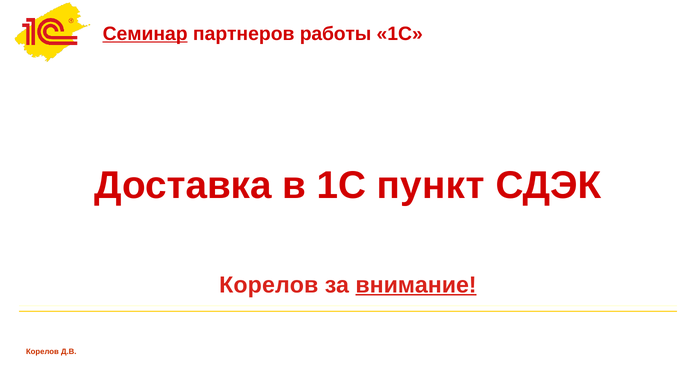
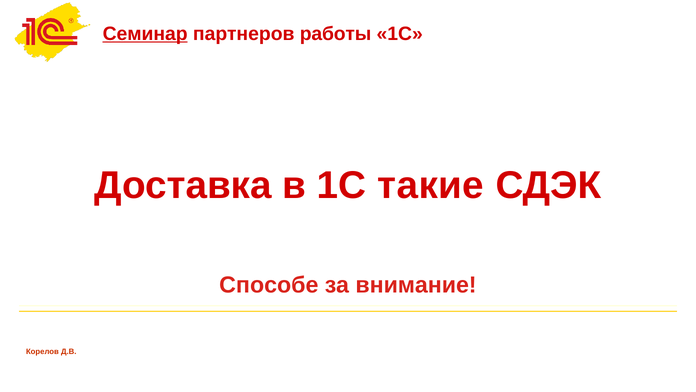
пункт: пункт -> такие (431, 185)
Корелов: Корелов -> Способе (269, 285)
внимание underline: present -> none (416, 285)
